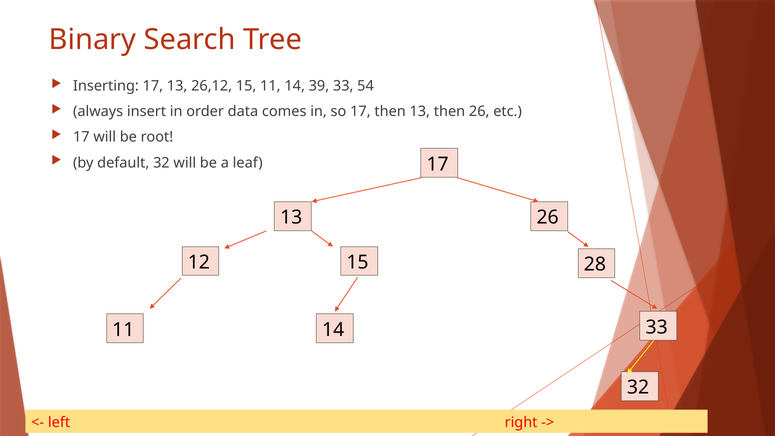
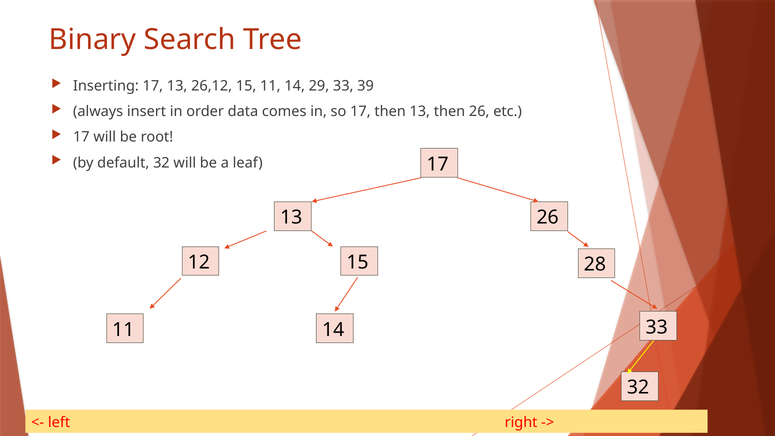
39: 39 -> 29 (319, 86)
54: 54 -> 39 (366, 86)
